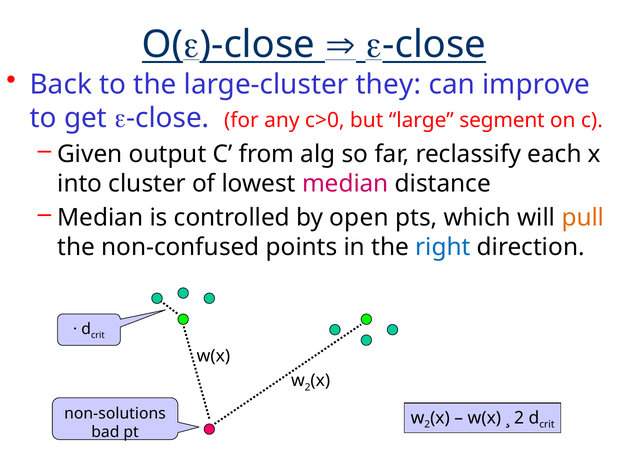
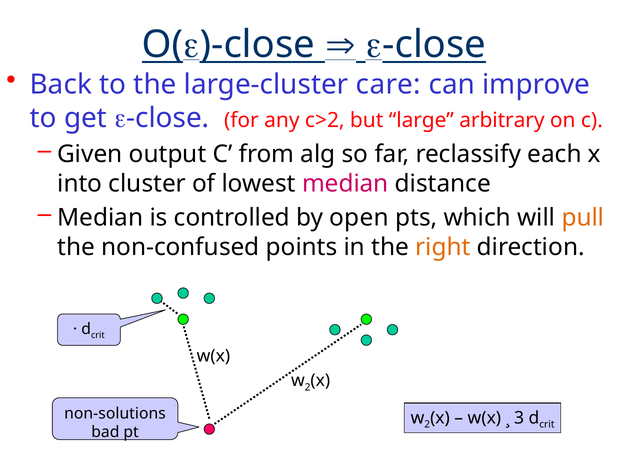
they: they -> care (388, 85)
c>0: c>0 -> c>2 (325, 120)
segment: segment -> arbitrary (502, 120)
right colour: blue -> orange (443, 247)
2: 2 -> 3 (519, 418)
